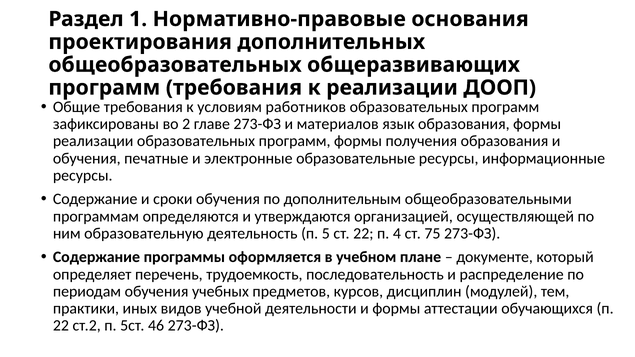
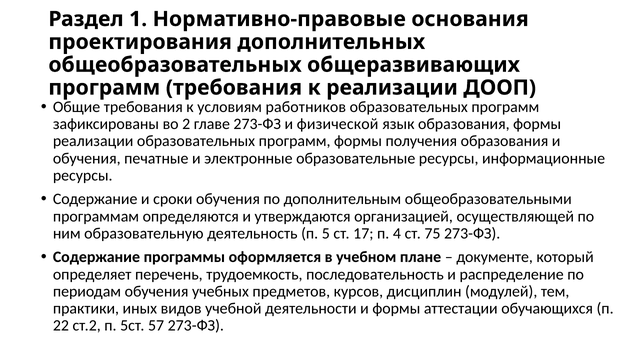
материалов: материалов -> физической (338, 124)
ст 22: 22 -> 17 (363, 234)
46: 46 -> 57 (156, 326)
